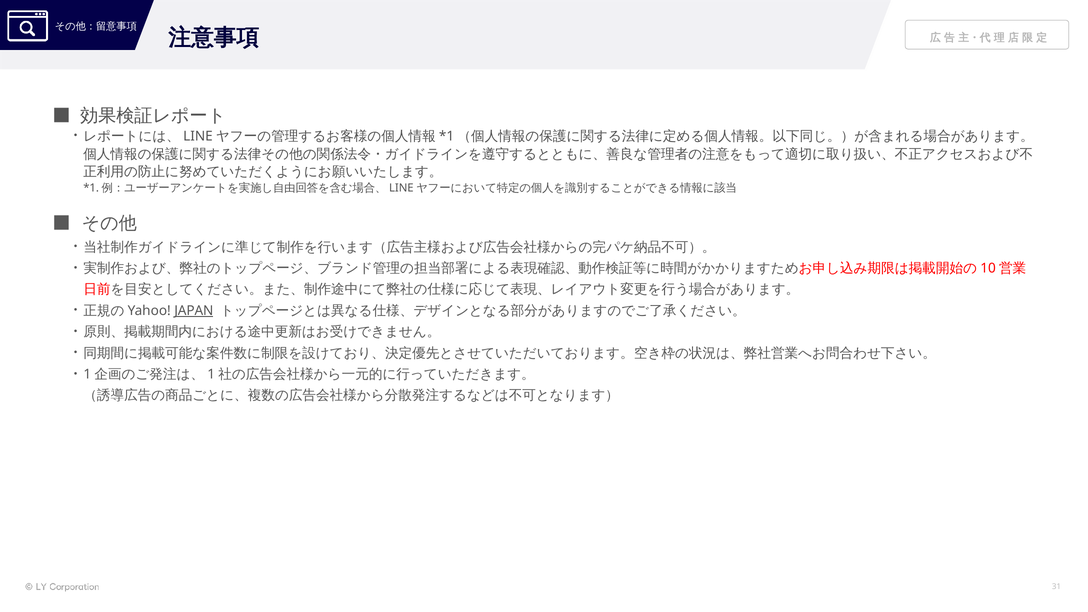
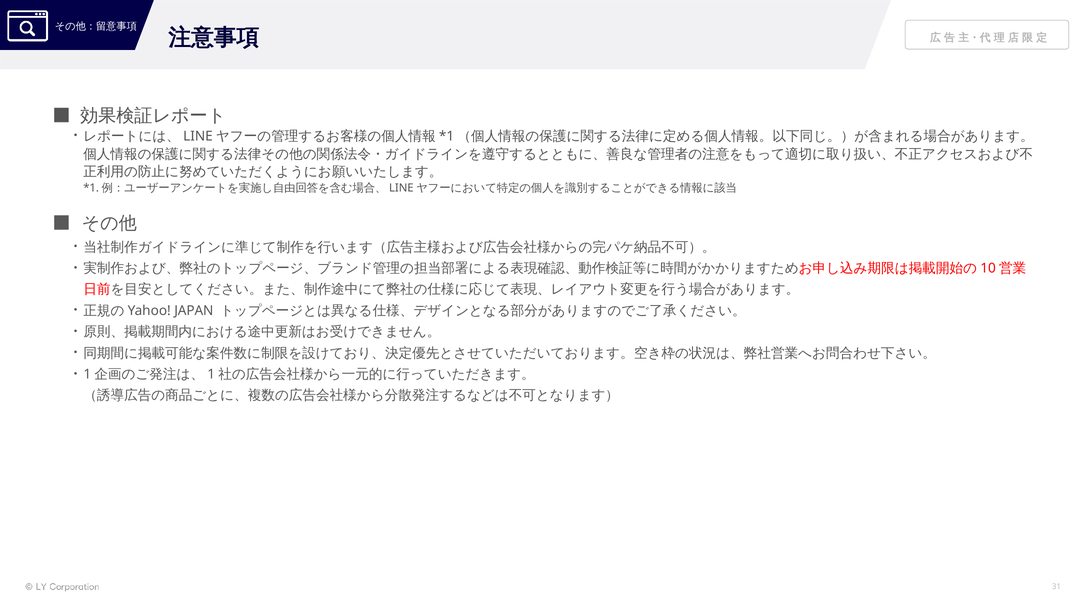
JAPAN underline: present -> none (194, 311)
